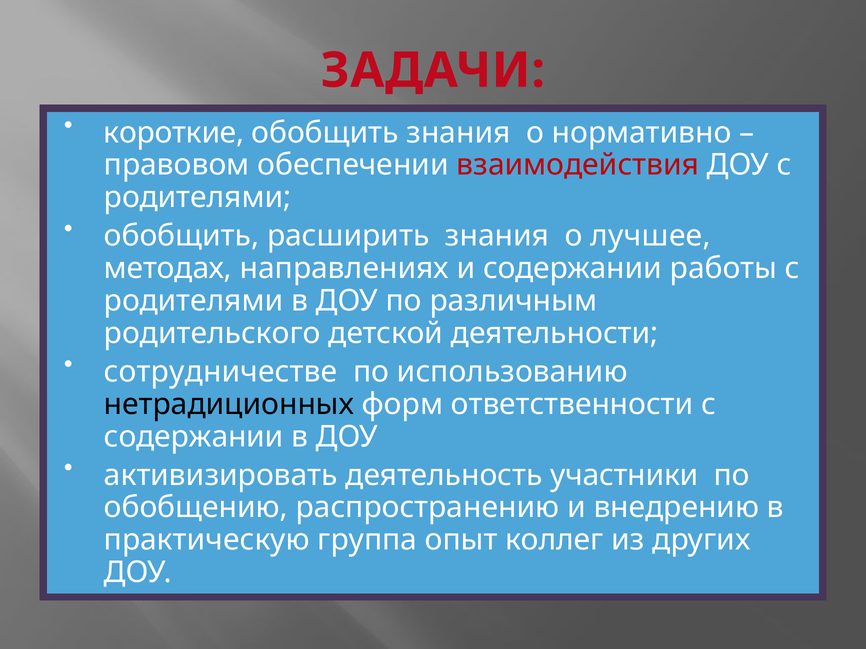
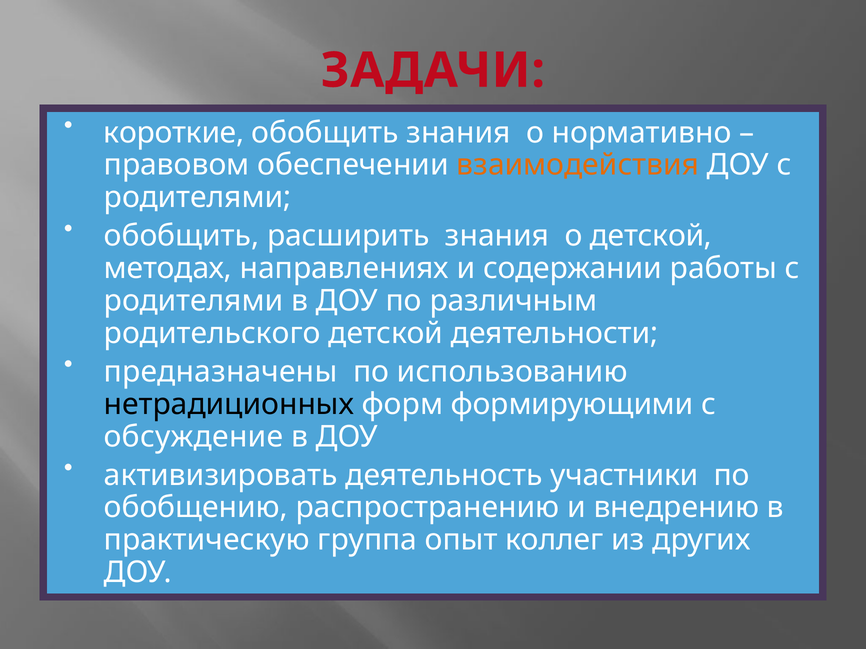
взаимодействия colour: red -> orange (578, 165)
о лучшее: лучшее -> детской (651, 236)
сотрудничестве: сотрудничестве -> предназначены (221, 372)
ответственности: ответственности -> формирующими (572, 405)
содержании: содержании -> обсуждение (194, 437)
